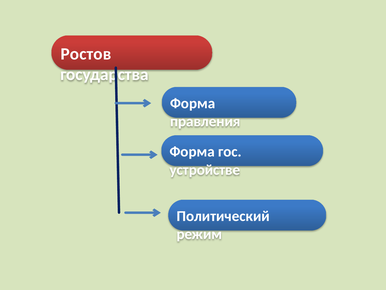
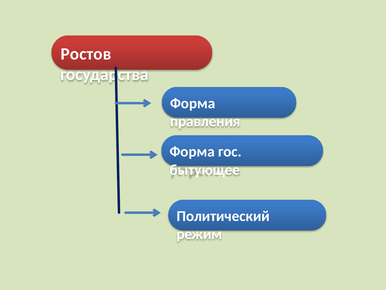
устройстве: устройстве -> бытующее (205, 170)
